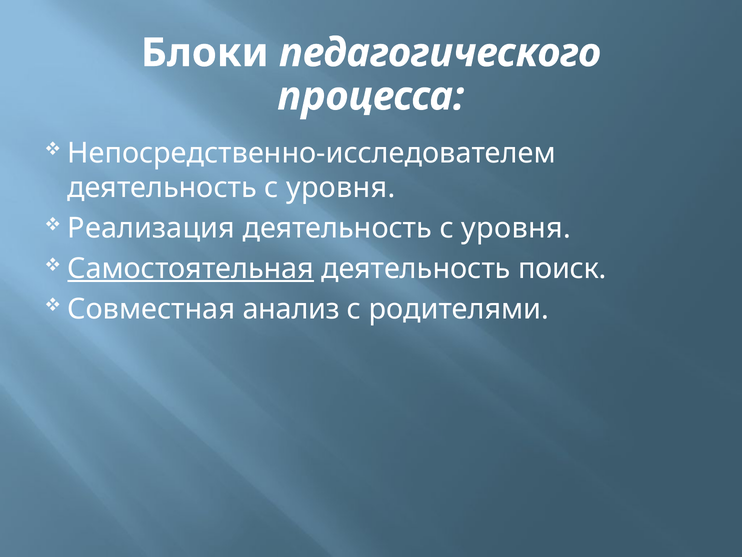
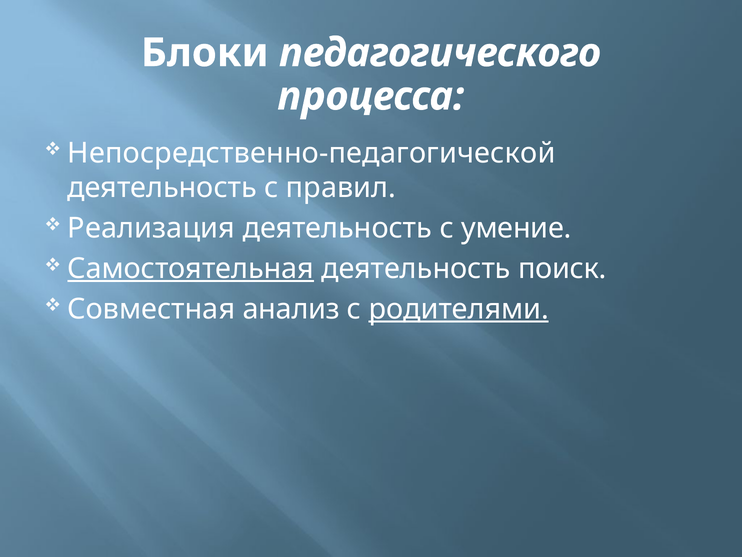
Непосредственно-исследователем: Непосредственно-исследователем -> Непосредственно-педагогической (311, 153)
уровня: уровня -> правил (341, 187)
уровня: уровня -> умение (516, 228)
родителями underline: none -> present (459, 309)
